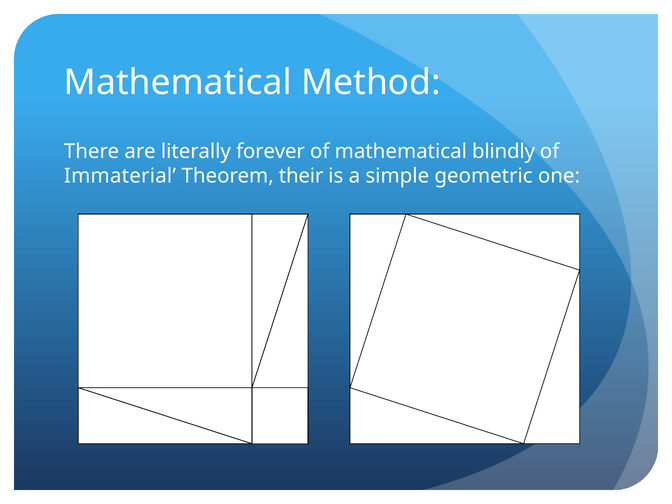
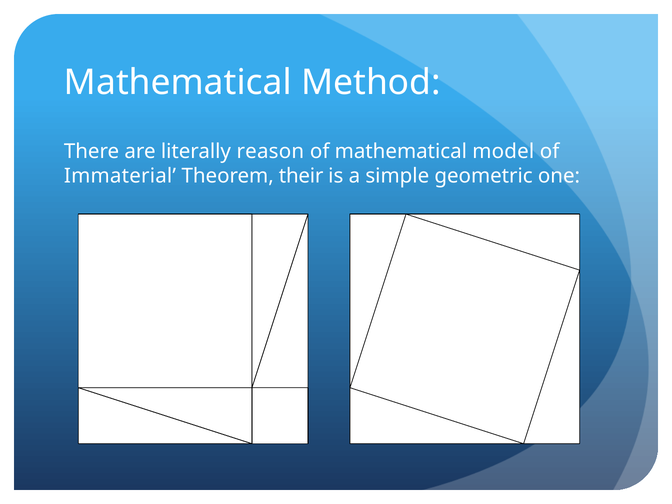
forever: forever -> reason (270, 152)
blindly: blindly -> model (503, 152)
